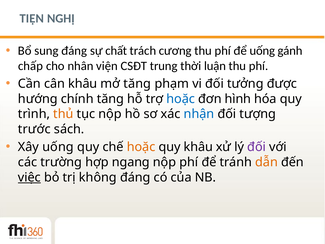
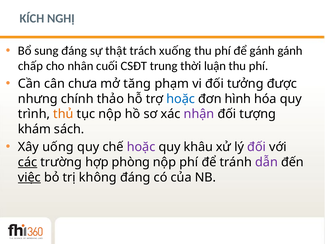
TIỆN: TIỆN -> KÍCH (32, 18)
chất: chất -> thật (116, 51)
cương: cương -> xuống (175, 51)
để uống: uống -> gánh (262, 51)
viện: viện -> cuối (107, 66)
cân khâu: khâu -> chưa (83, 84)
hướng: hướng -> nhưng (38, 99)
chính tăng: tăng -> thảo (110, 99)
nhận colour: blue -> purple (199, 114)
trước: trước -> khám (34, 129)
hoặc colour: orange -> purple (141, 147)
các underline: none -> present (28, 162)
ngang: ngang -> phòng (131, 162)
dẫn colour: orange -> purple (267, 162)
